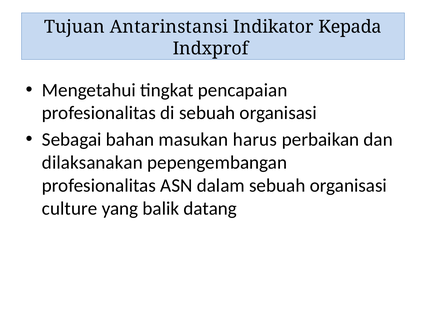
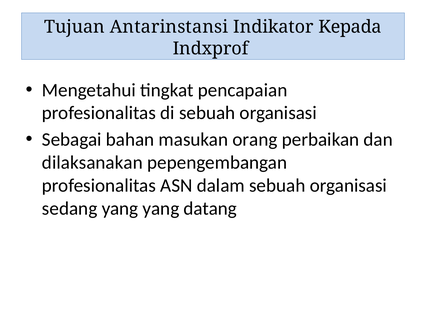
harus: harus -> orang (255, 140)
culture: culture -> sedang (70, 209)
yang balik: balik -> yang (161, 209)
